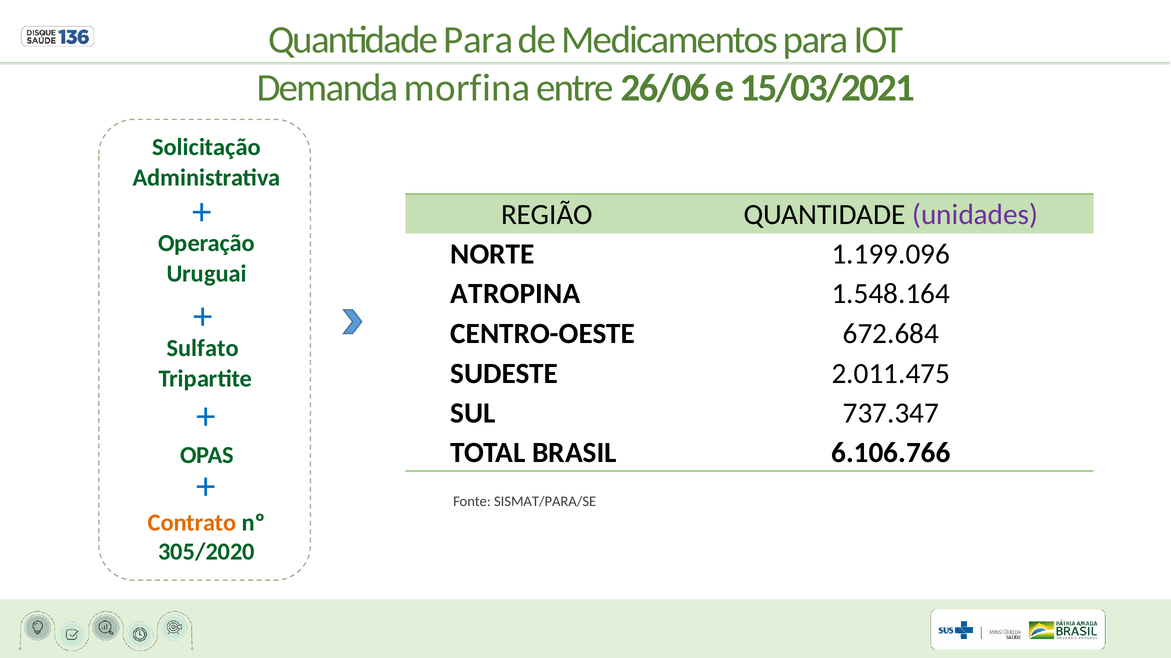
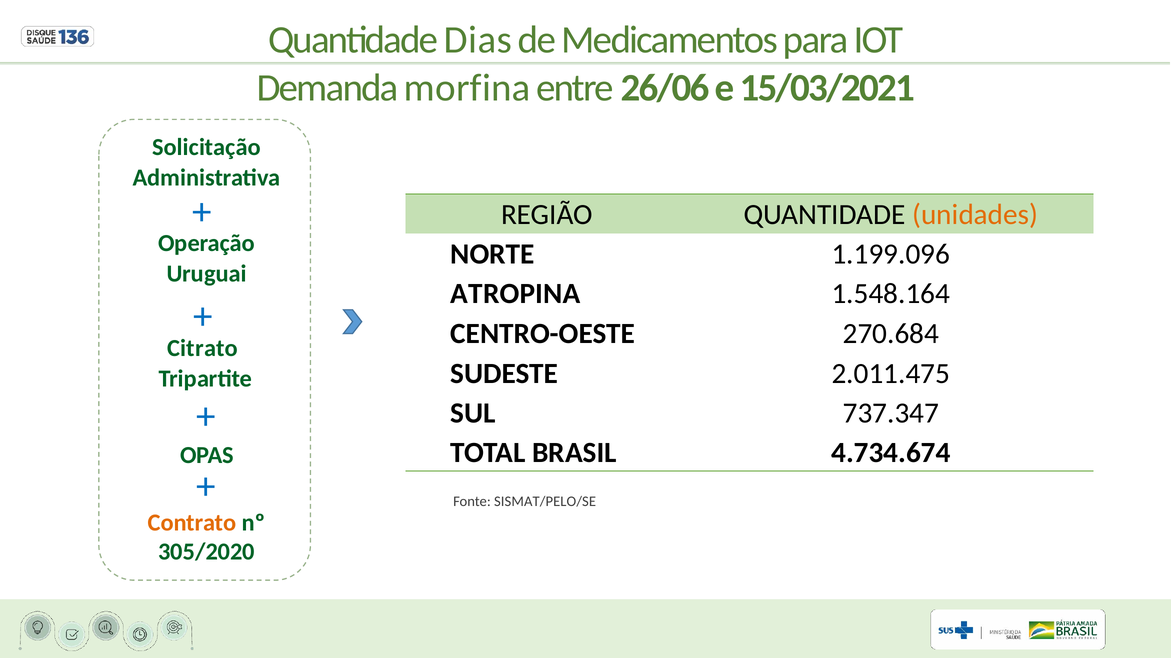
Quantidade Para: Para -> Dias (478, 40)
unidades colour: purple -> orange (975, 215)
672.684: 672.684 -> 270.684 (891, 334)
Sulfato: Sulfato -> Citrato (203, 348)
6.106.766: 6.106.766 -> 4.734.674 (891, 453)
SISMAT/PARA/SE: SISMAT/PARA/SE -> SISMAT/PELO/SE (545, 502)
